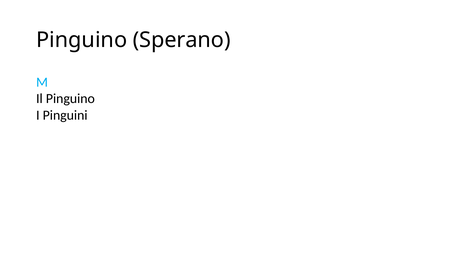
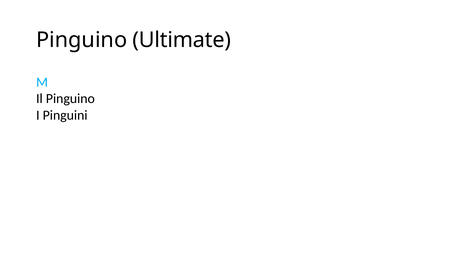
Sperano: Sperano -> Ultimate (182, 40)
